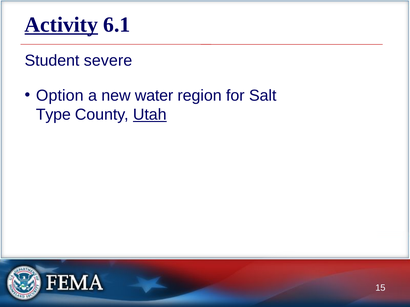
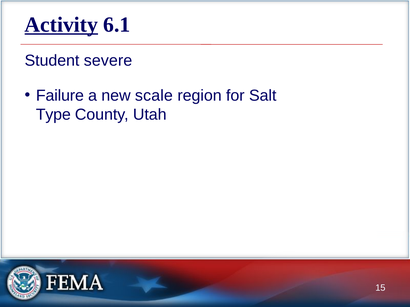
Option: Option -> Failure (60, 96)
water: water -> scale (154, 96)
Utah underline: present -> none (150, 115)
